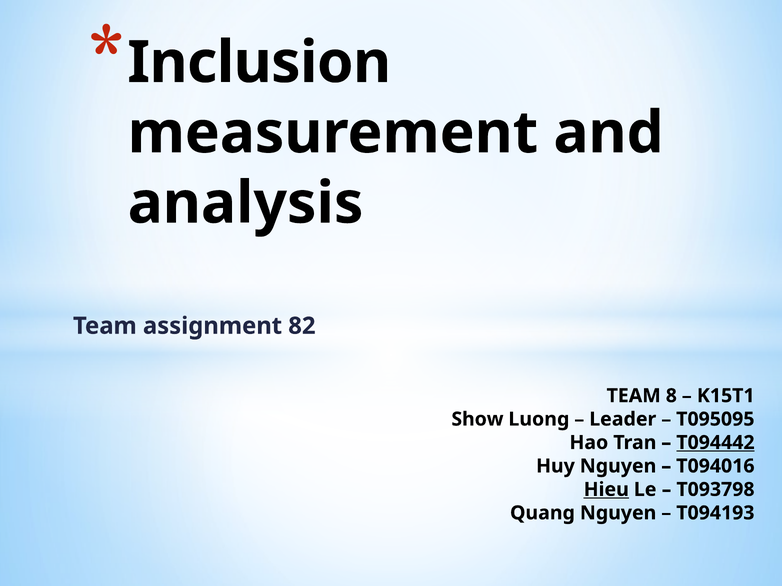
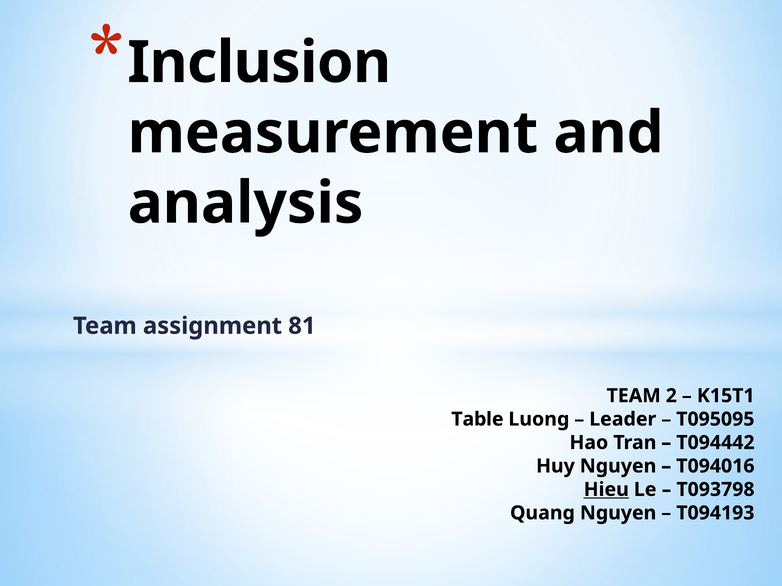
82: 82 -> 81 (302, 326)
8: 8 -> 2 (671, 396)
Show: Show -> Table (477, 420)
T094442 underline: present -> none (715, 443)
